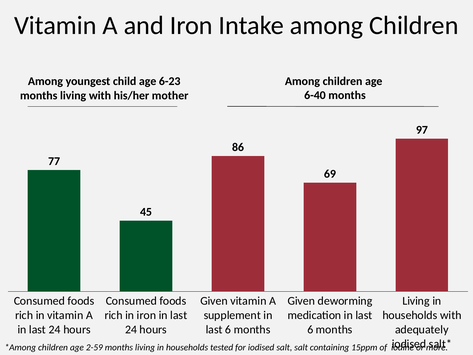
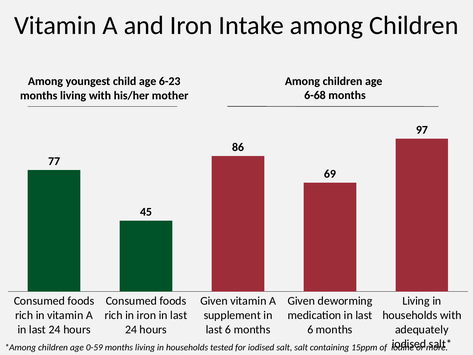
6-40: 6-40 -> 6-68 (315, 95)
2-59: 2-59 -> 0-59 (94, 347)
